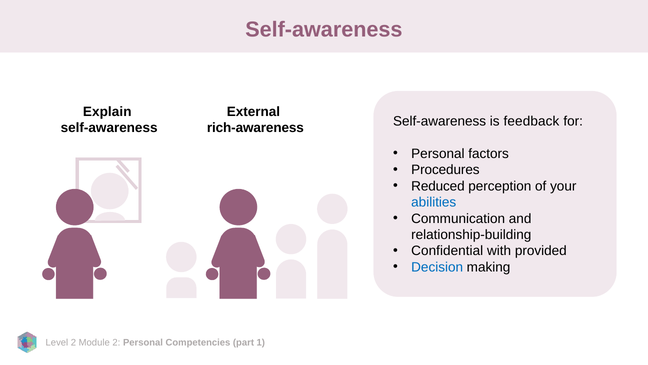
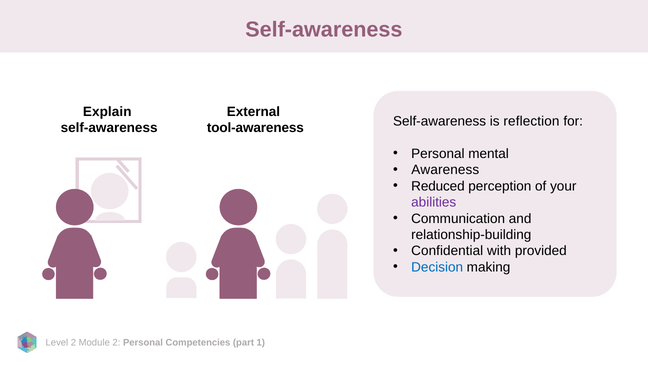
feedback: feedback -> reflection (531, 121)
rich-awareness: rich-awareness -> tool-awareness (255, 128)
factors: factors -> mental (489, 153)
Procedures: Procedures -> Awareness (445, 170)
abilities colour: blue -> purple (434, 202)
